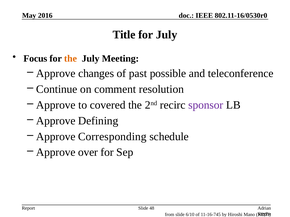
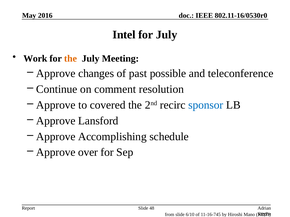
Title: Title -> Intel (124, 35)
Focus: Focus -> Work (35, 59)
sponsor colour: purple -> blue (206, 105)
Defining: Defining -> Lansford (98, 121)
Corresponding: Corresponding -> Accomplishing (112, 137)
